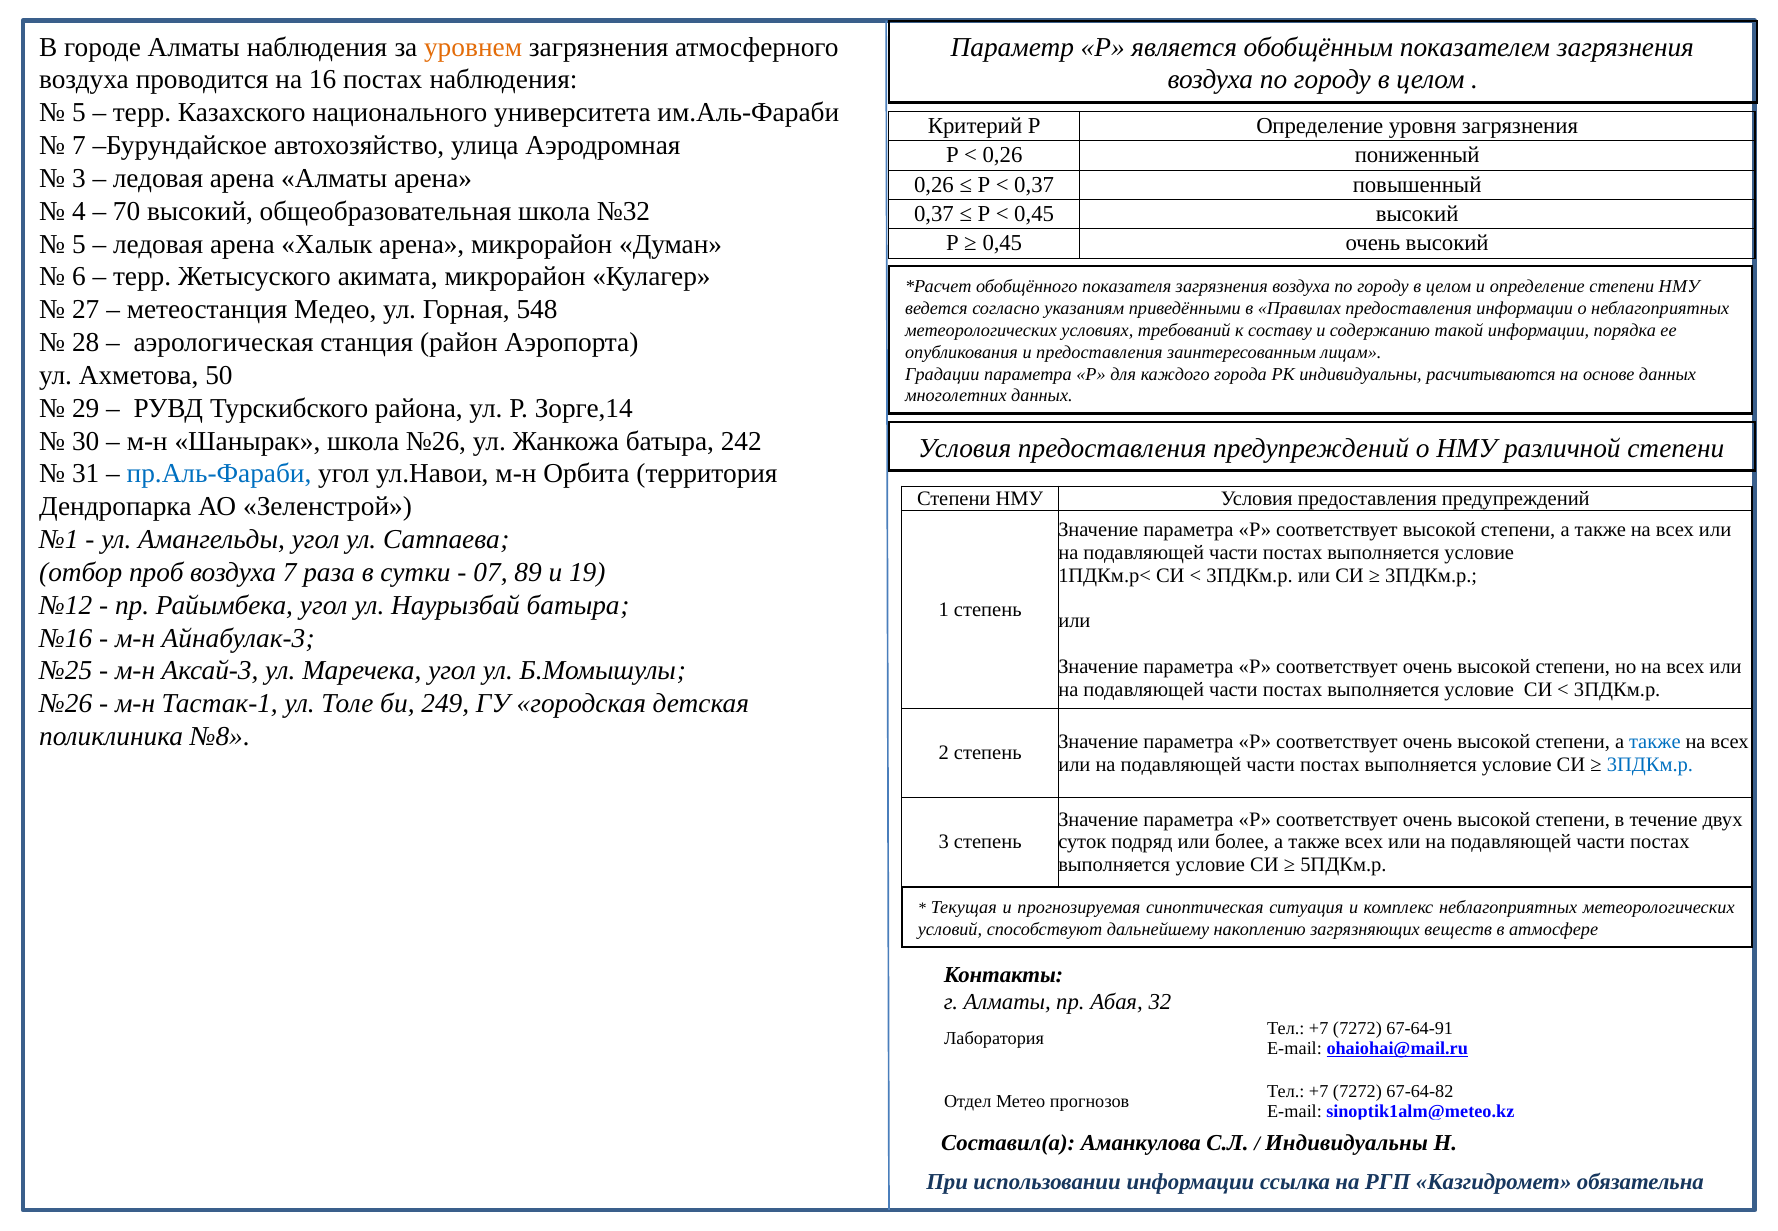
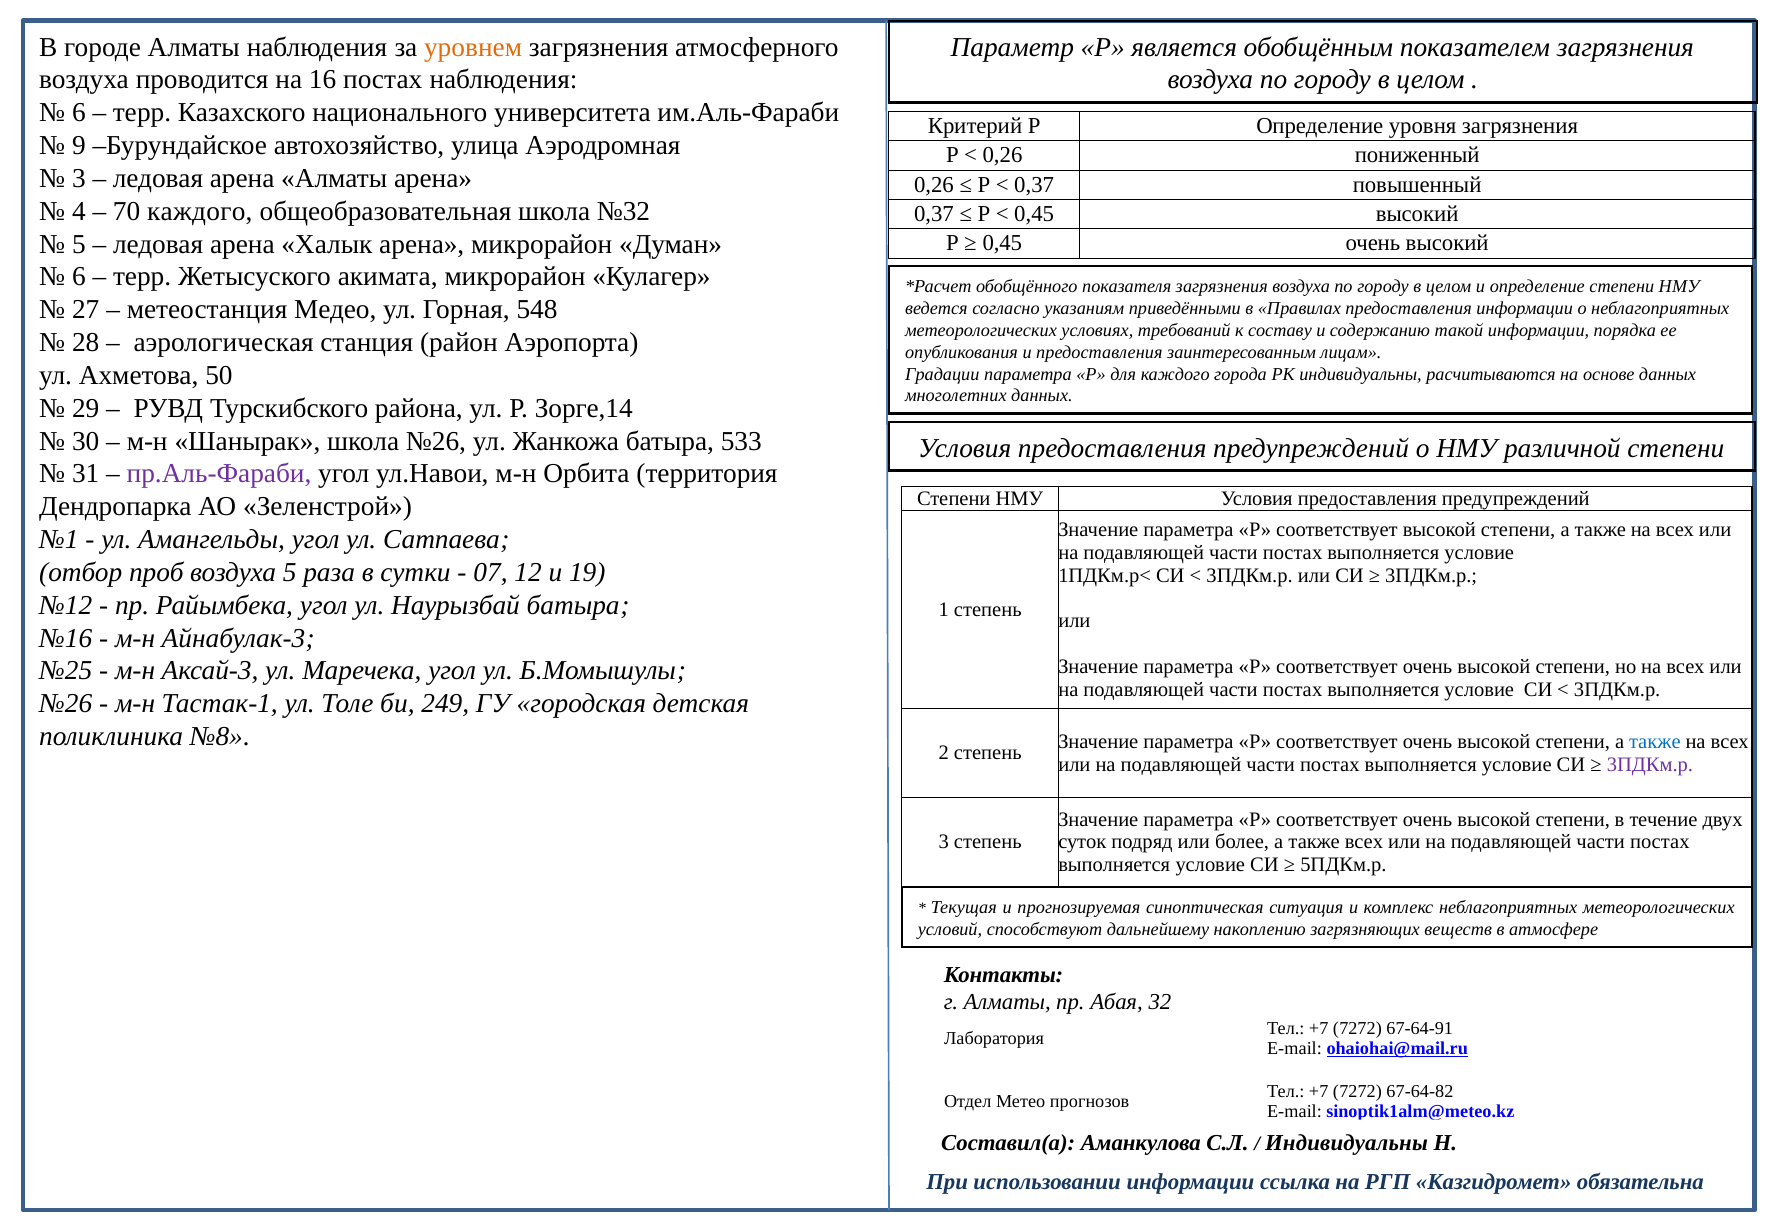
5: 5 -> 6 (79, 113)
7: 7 -> 9 (79, 146)
70 высокий: высокий -> каждого (200, 211)
242: 242 -> 533 (741, 441)
пр.Аль-Фараби colour: blue -> purple (219, 474)
воздуха 7: 7 -> 5 (290, 572)
89: 89 -> 12 (528, 572)
3ПДКм.р colour: blue -> purple (1650, 764)
